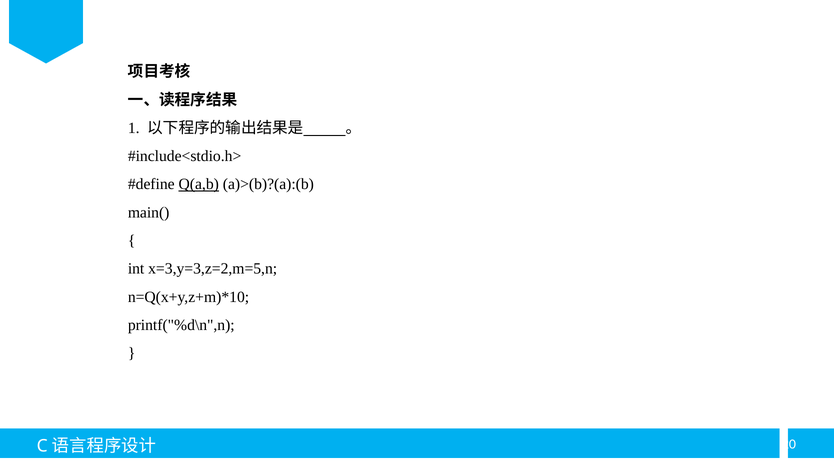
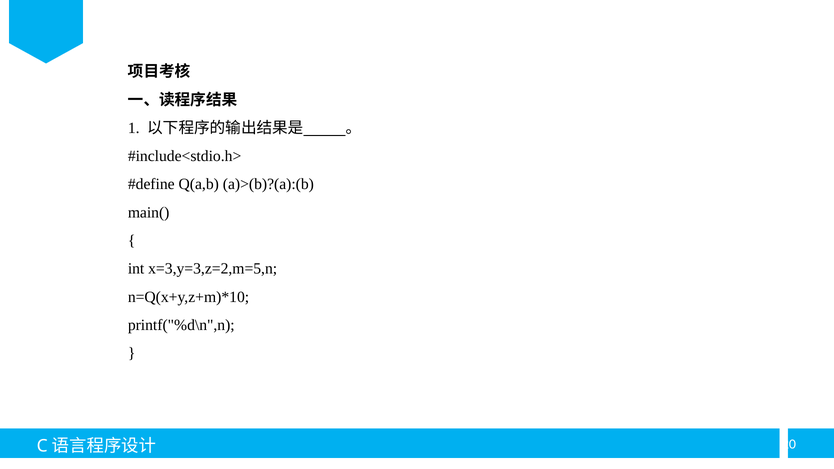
Q(a,b underline: present -> none (199, 184)
